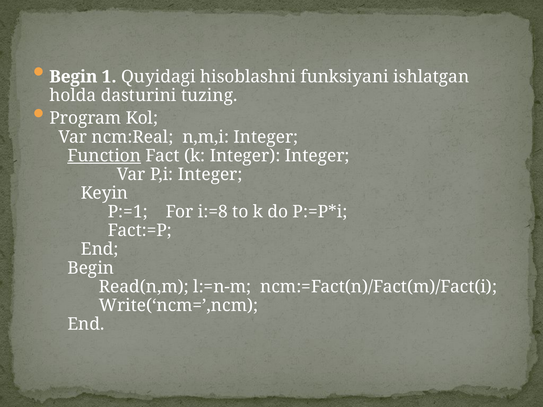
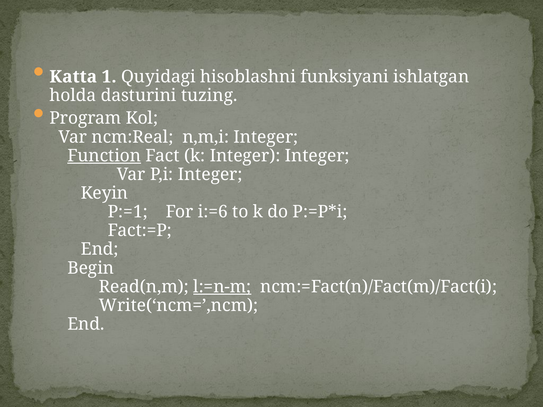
Begin: Begin -> Katta (73, 77)
i:=8: i:=8 -> i:=6 (213, 212)
l:=n-m underline: none -> present (222, 287)
